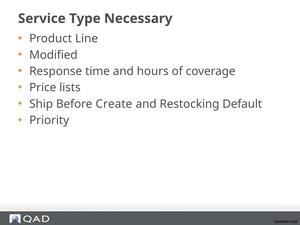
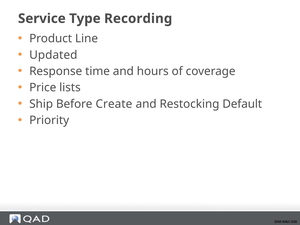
Necessary: Necessary -> Recording (138, 19)
Modified: Modified -> Updated (53, 55)
